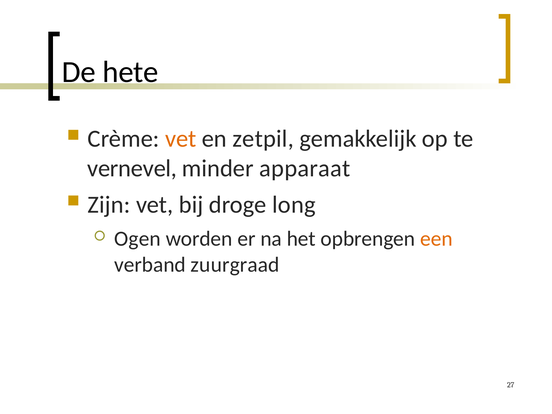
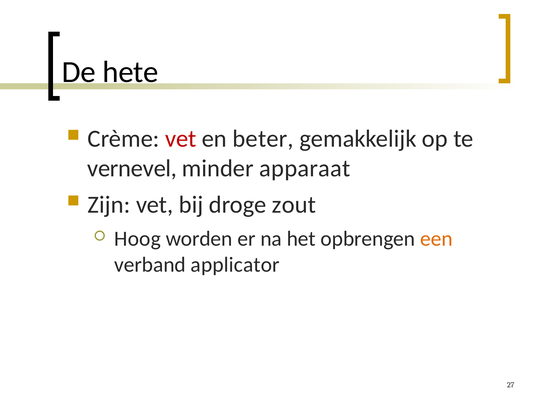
vet colour: orange -> red (181, 139)
zetpil: zetpil -> beter (263, 139)
long: long -> zout (294, 205)
Ogen: Ogen -> Hoog (138, 239)
zuurgraad: zuurgraad -> applicator (235, 265)
